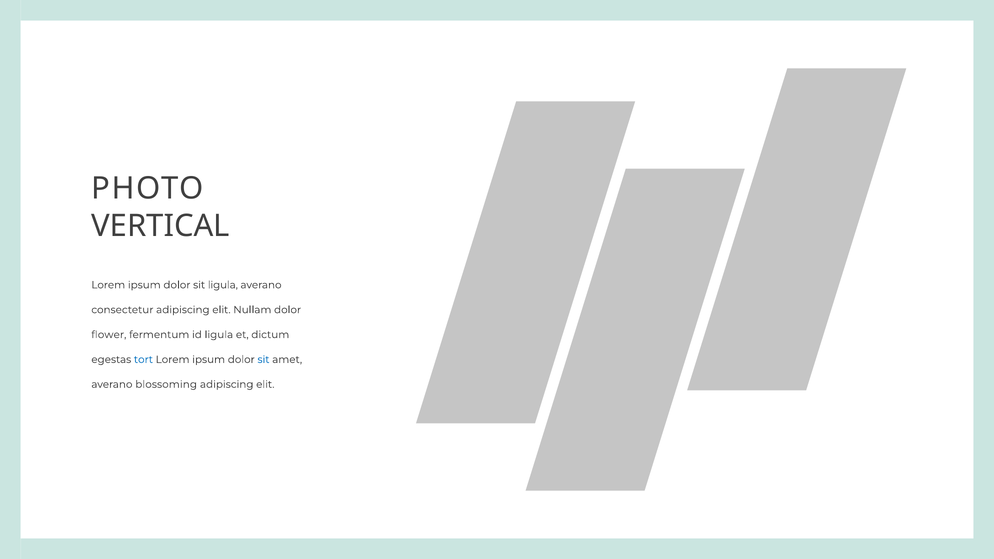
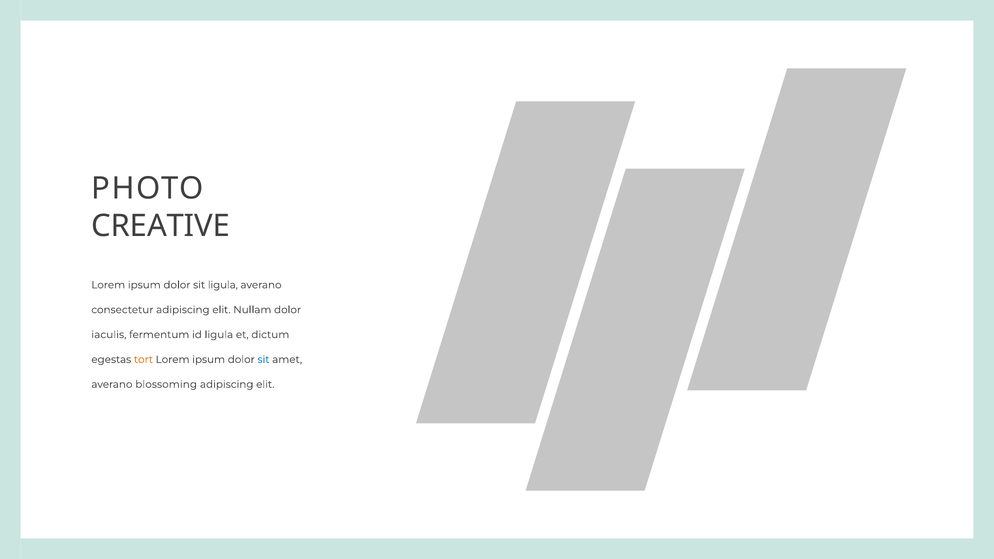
VERTICAL: VERTICAL -> CREATIVE (161, 226)
flower: flower -> iaculis (109, 335)
tort colour: blue -> orange (143, 360)
